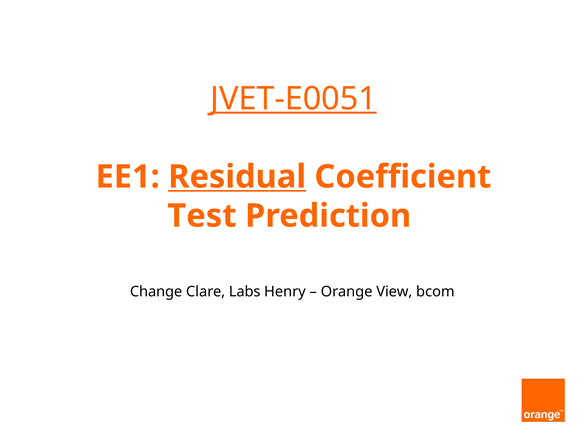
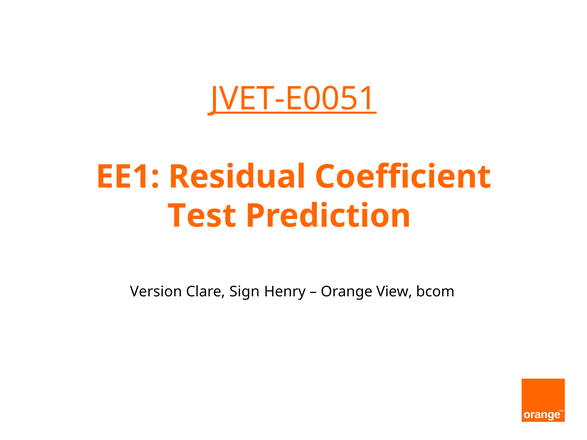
Residual underline: present -> none (237, 177)
Change: Change -> Version (156, 292)
Labs: Labs -> Sign (245, 292)
